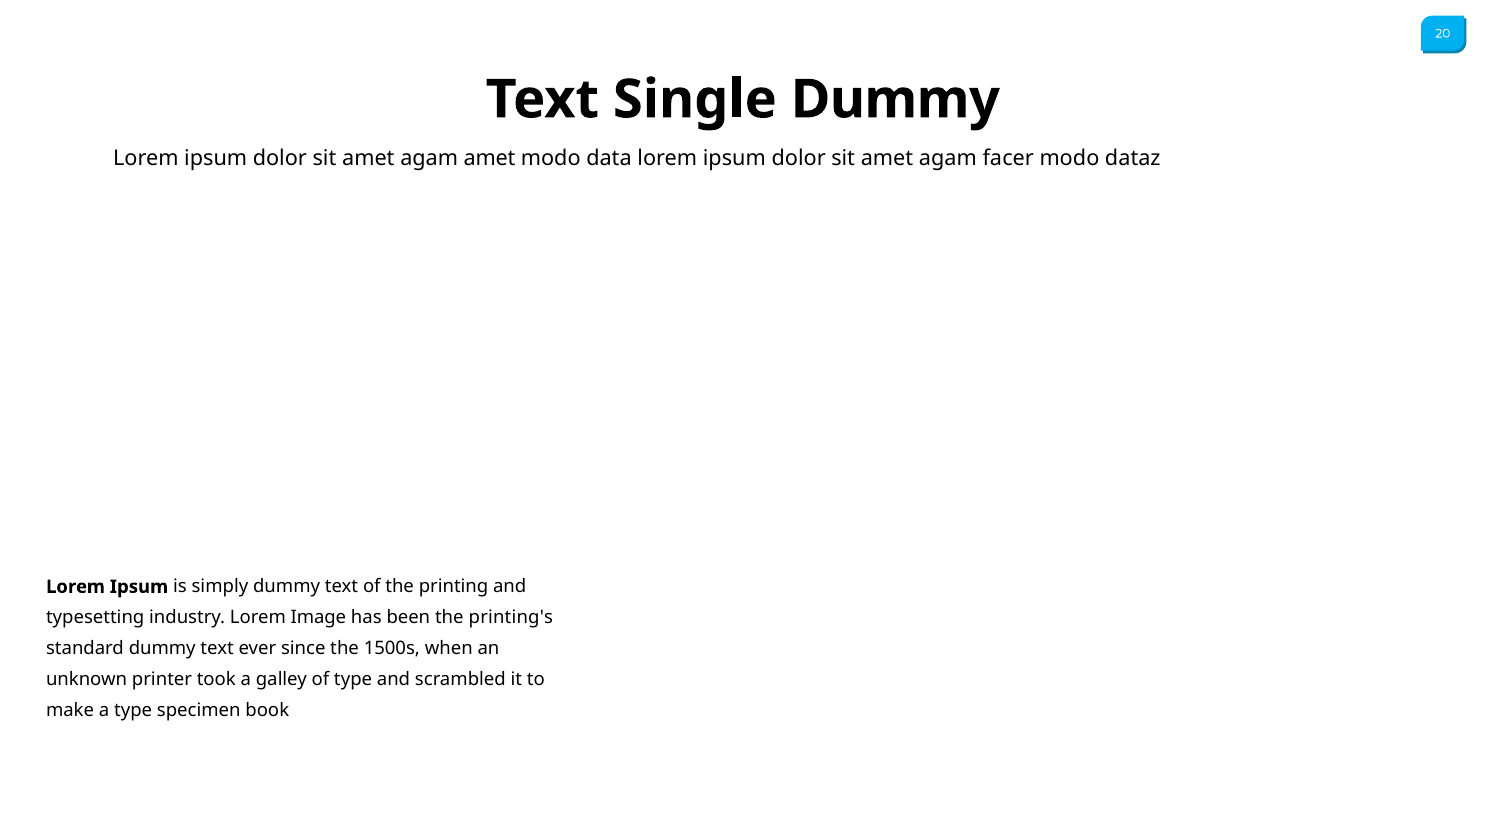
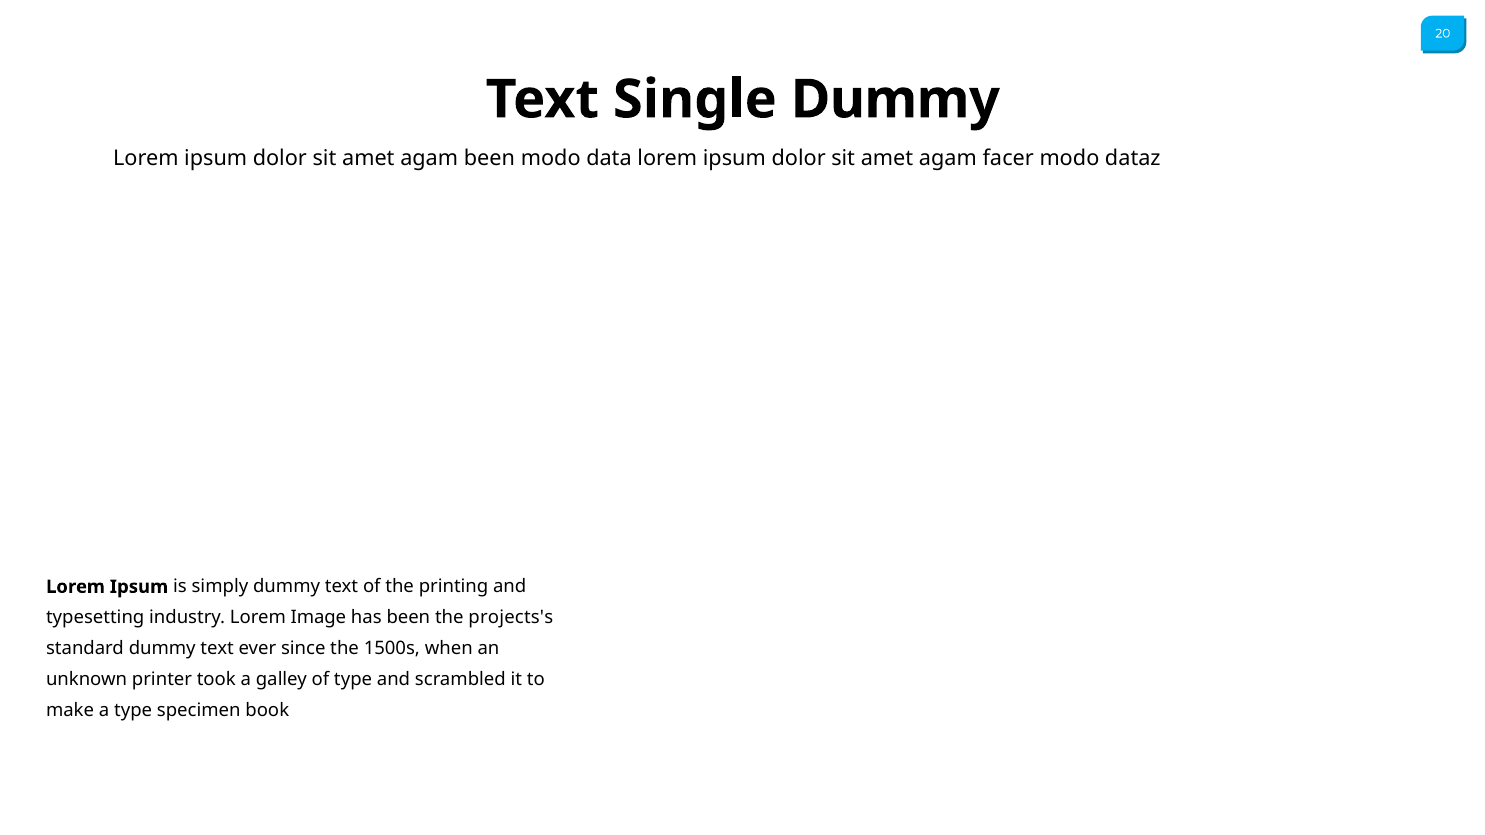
agam amet: amet -> been (489, 158)
printing's: printing's -> projects's (511, 618)
